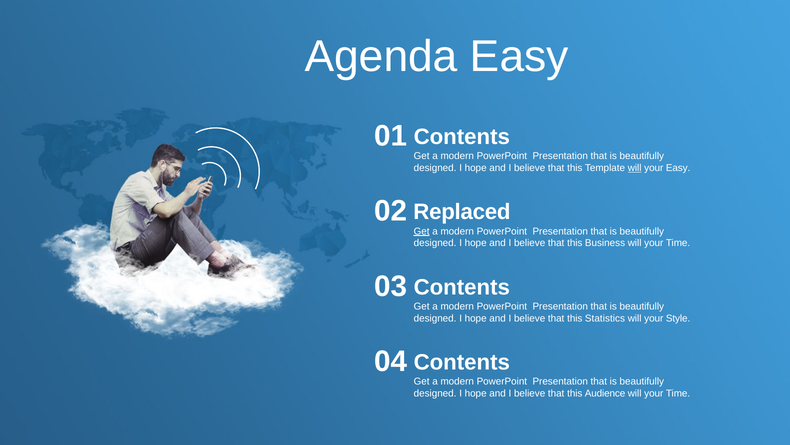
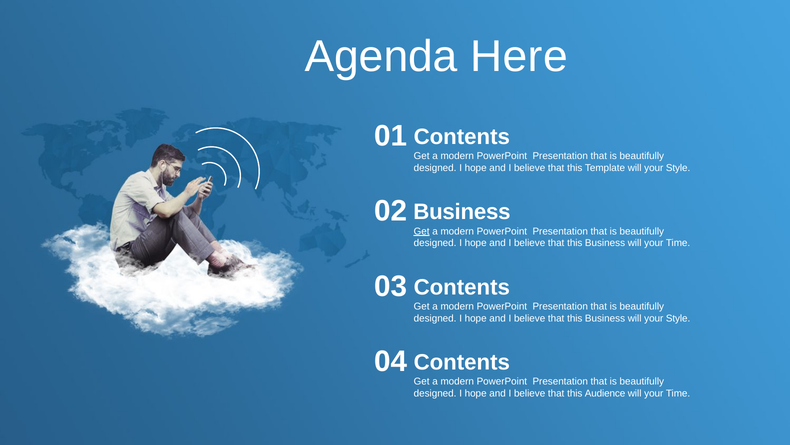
Agenda Easy: Easy -> Here (519, 56)
will underline: present -> none (635, 168)
Easy: Easy -> Style (678, 168)
Replaced: Replaced -> Business (462, 212)
Statistics: Statistics -> Business (605, 318)
